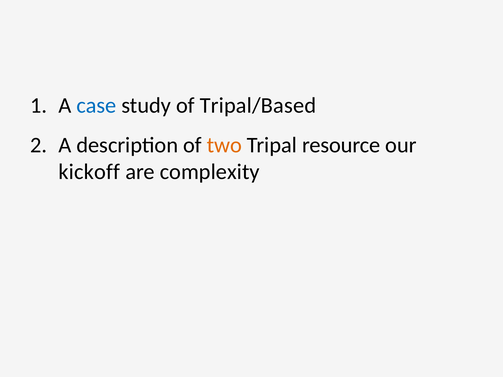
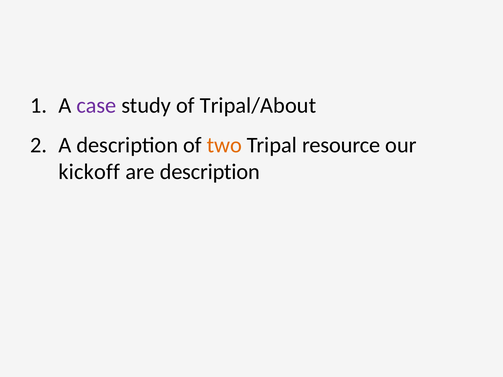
case colour: blue -> purple (96, 106)
Tripal/Based: Tripal/Based -> Tripal/About (258, 106)
are complexity: complexity -> description (210, 172)
